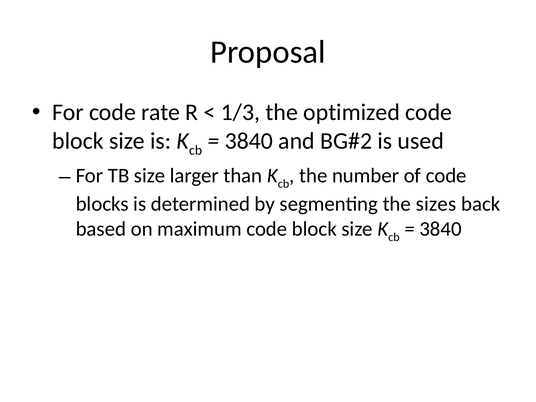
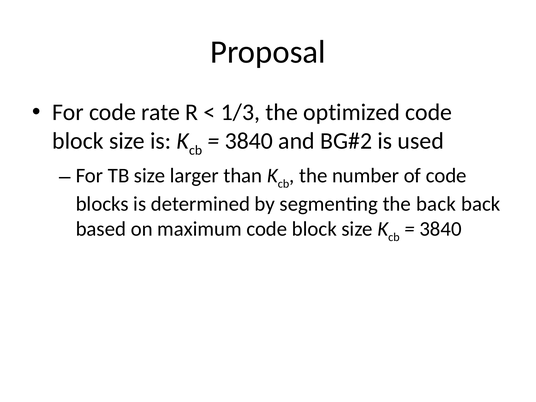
the sizes: sizes -> back (436, 204)
